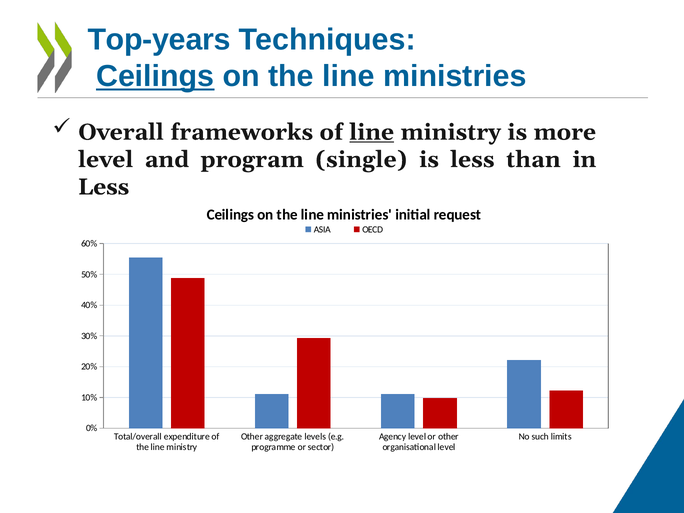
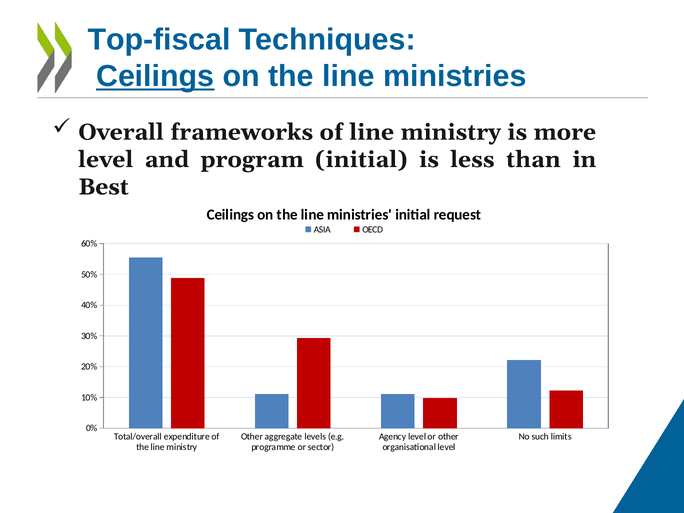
Top-years: Top-years -> Top-fiscal (159, 40)
line underline: present -> none (372, 132)
program single: single -> initial (361, 160)
Less: Less -> Best (103, 187)
